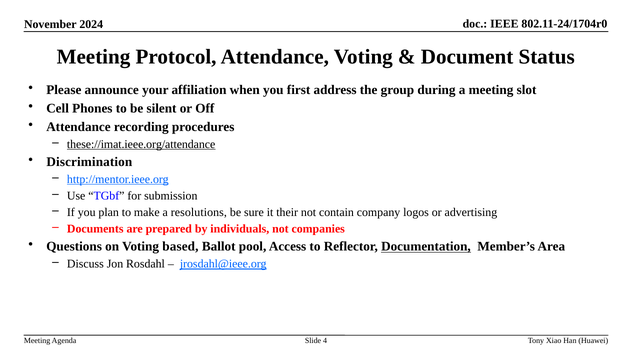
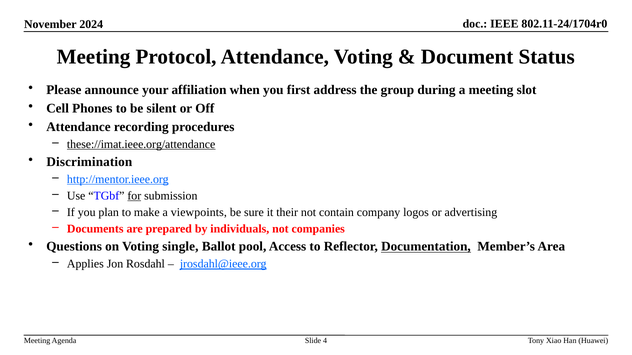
for underline: none -> present (134, 196)
resolutions: resolutions -> viewpoints (199, 213)
based: based -> single (180, 247)
Discuss: Discuss -> Applies (85, 264)
